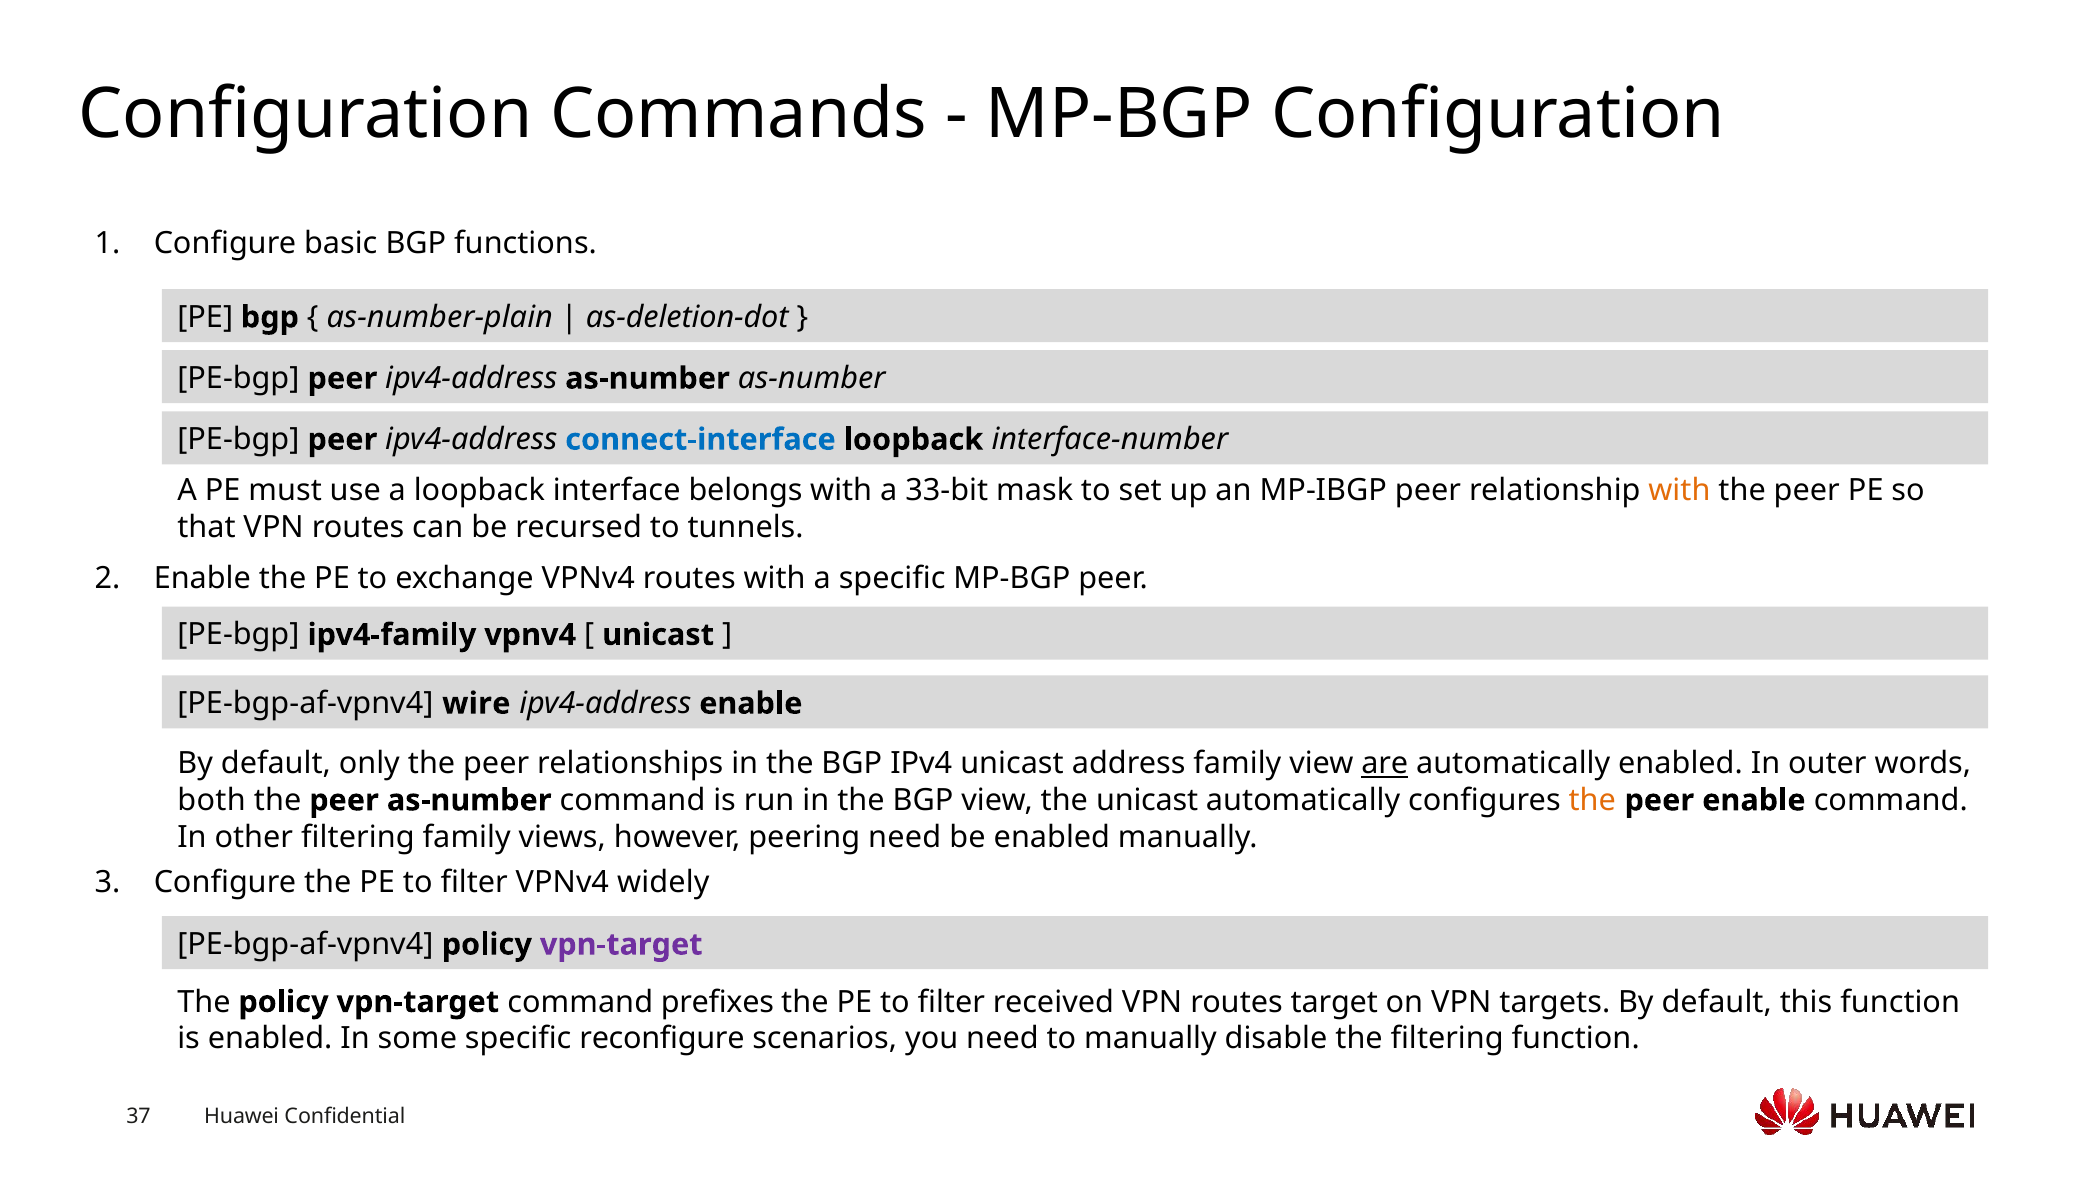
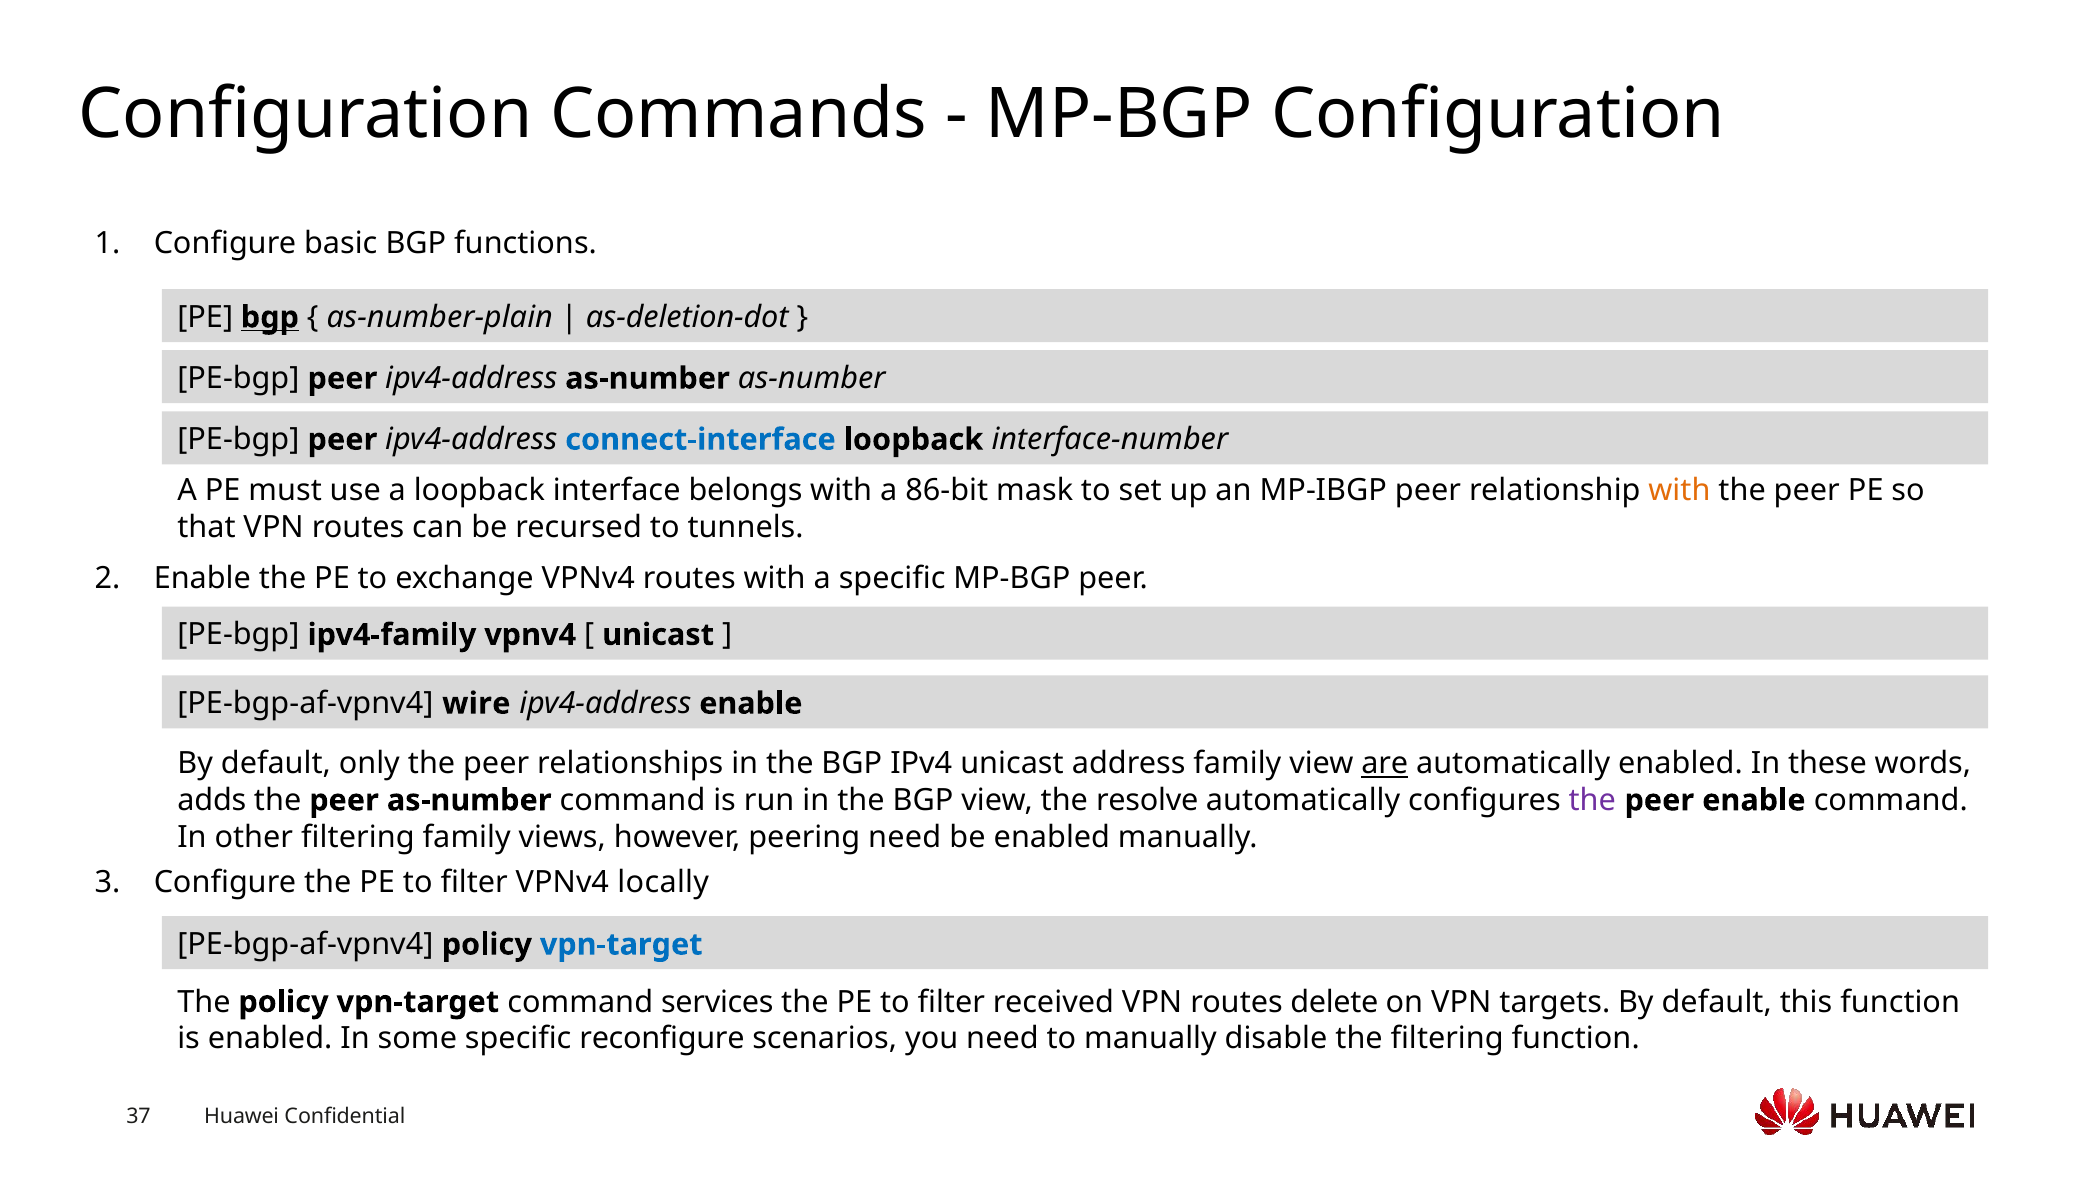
bgp underline: none -> present (270, 317)
33-bit: 33-bit -> 86-bit (947, 491)
outer: outer -> these (1827, 763)
both: both -> adds (212, 800)
the unicast: unicast -> resolve (1147, 800)
the colour: orange -> purple (1592, 800)
widely: widely -> locally (663, 882)
vpn-target colour: purple -> blue (621, 944)
prefixes: prefixes -> services (717, 1002)
target: target -> delete (1334, 1002)
